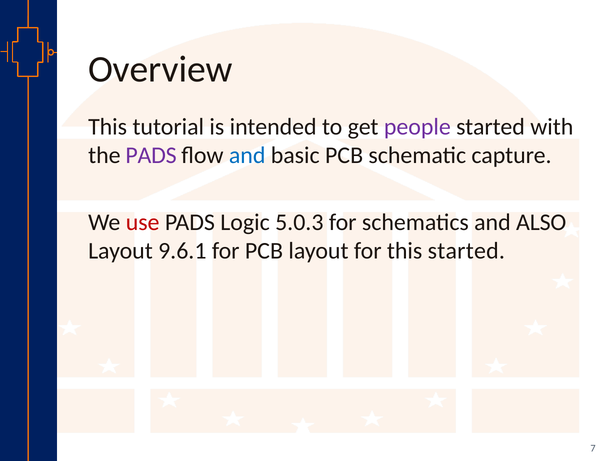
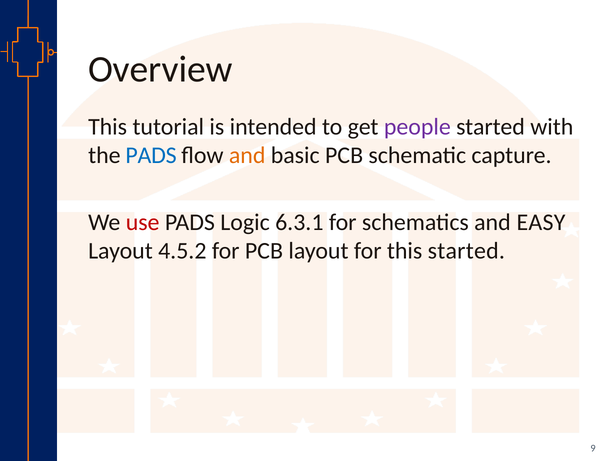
PADS colour: purple -> blue (151, 155)
and colour: blue -> orange (247, 155)
5.0.3: 5.0.3 -> 6.3.1 (299, 222)
ALSO: ALSO -> EASY (541, 222)
9.6.1: 9.6.1 -> 4.5.2 (182, 251)
7: 7 -> 9 (593, 448)
